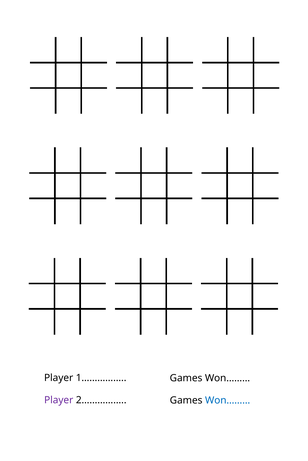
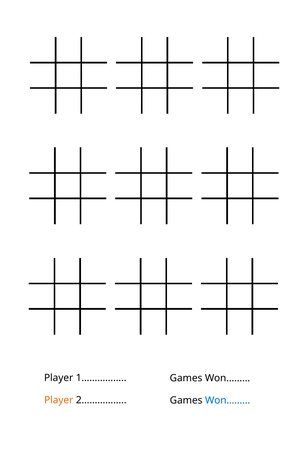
Player colour: purple -> orange (59, 401)
